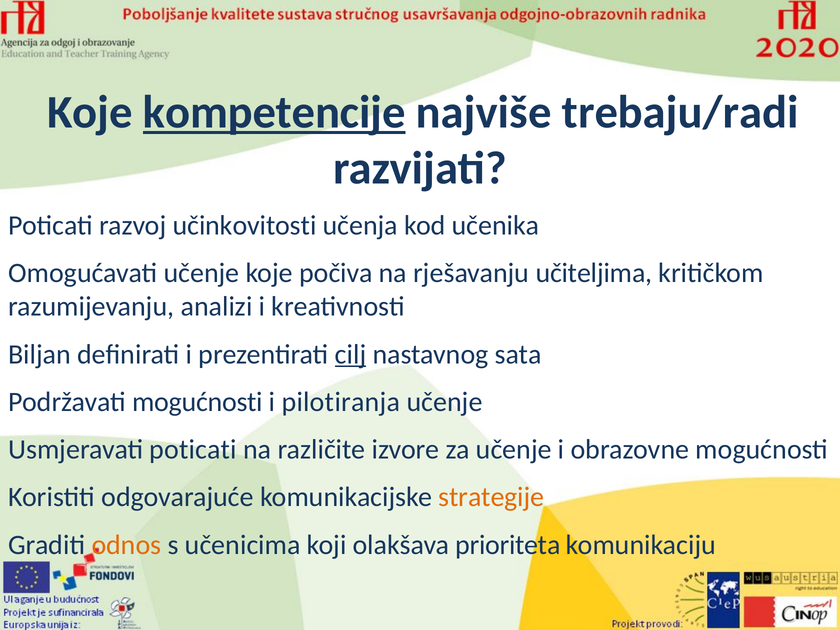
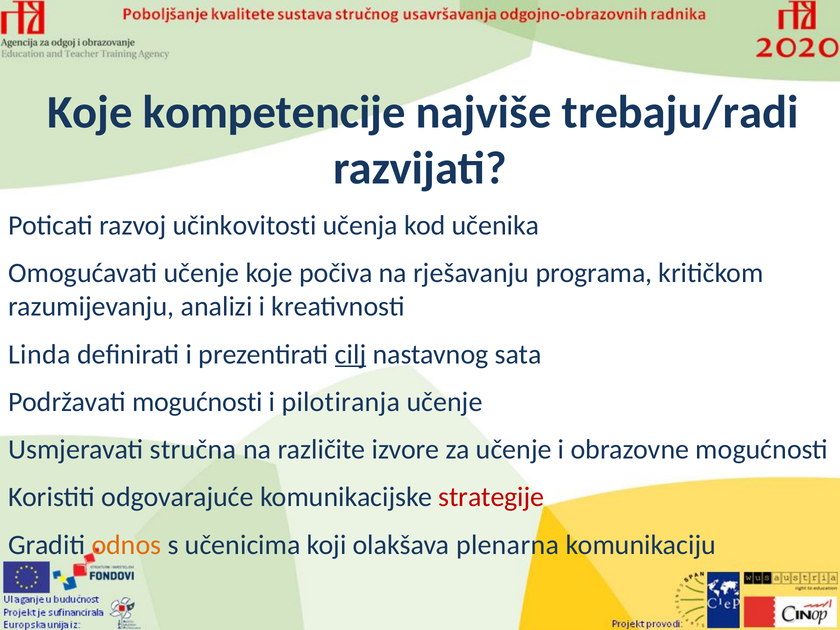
kompetencije underline: present -> none (274, 112)
učiteljima: učiteljima -> programa (594, 273)
Biljan: Biljan -> Linda (39, 354)
Usmjeravati poticati: poticati -> stručna (193, 450)
strategije colour: orange -> red (491, 497)
prioriteta: prioriteta -> plenarna (508, 545)
